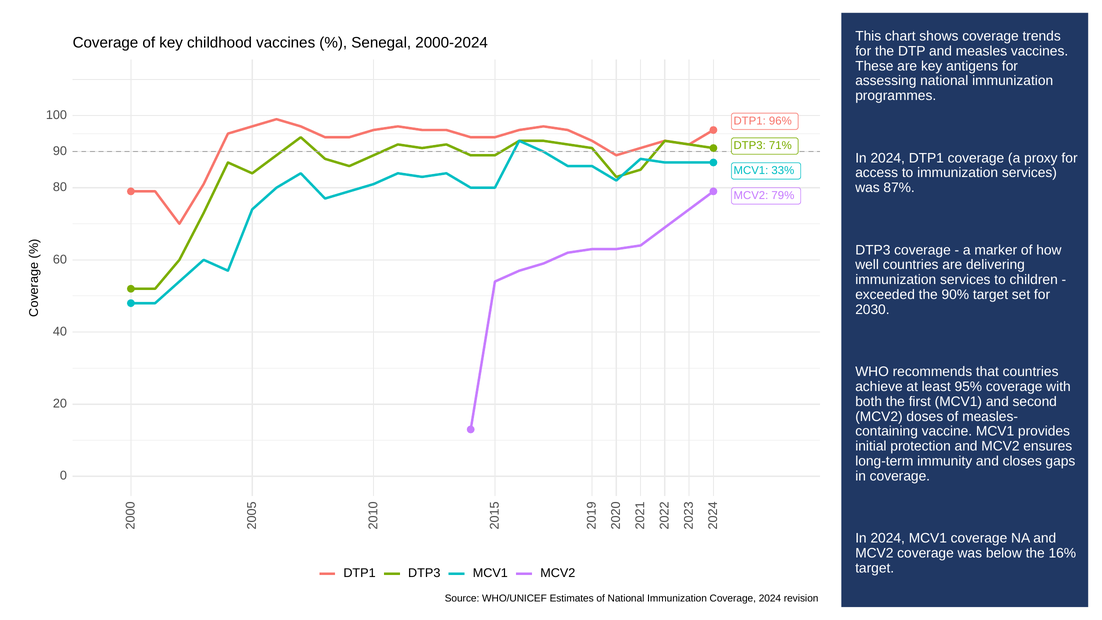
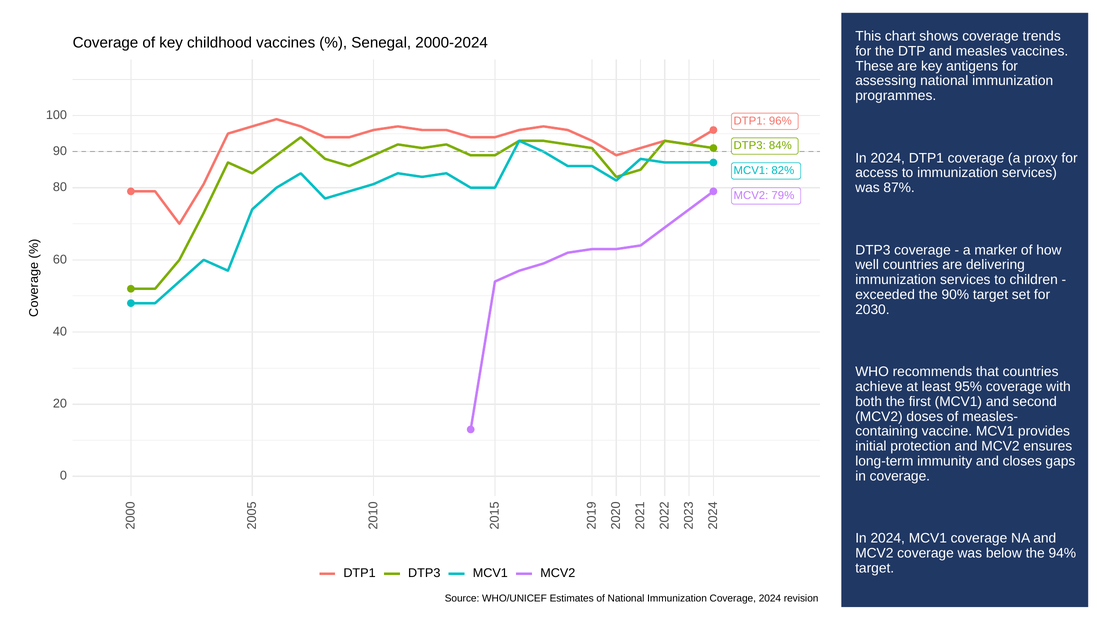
71%: 71% -> 84% (780, 146)
33%: 33% -> 82% (783, 170)
16%: 16% -> 94% (1062, 553)
